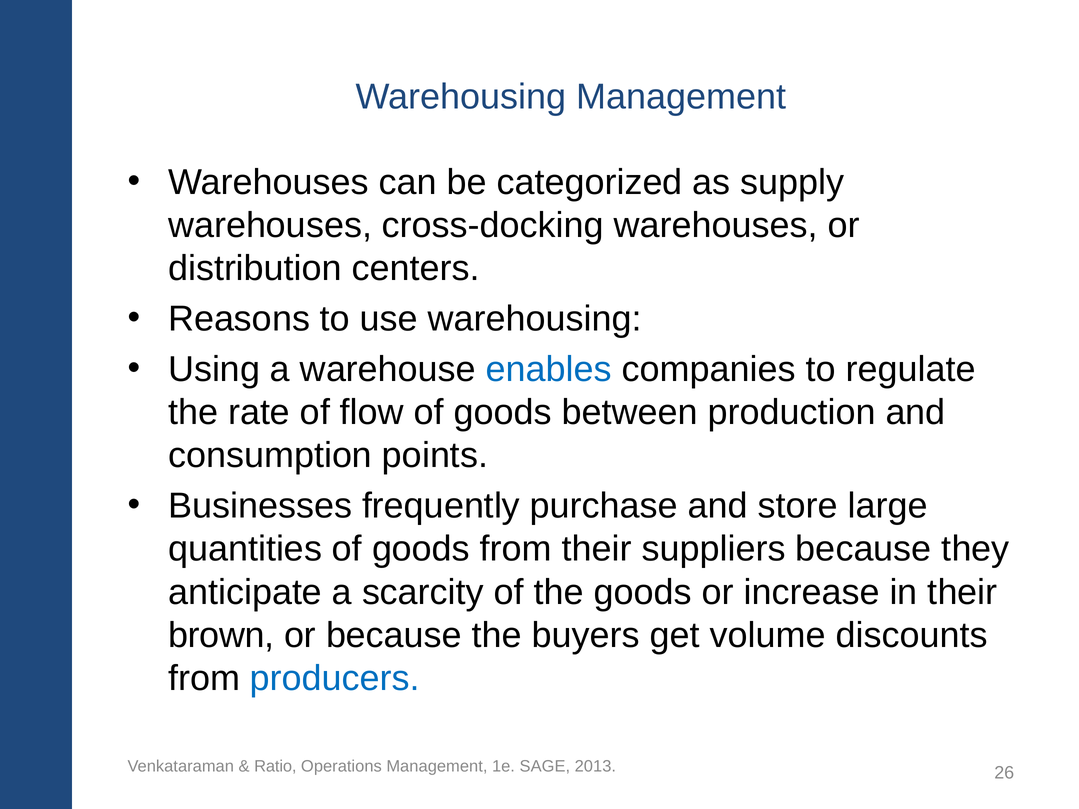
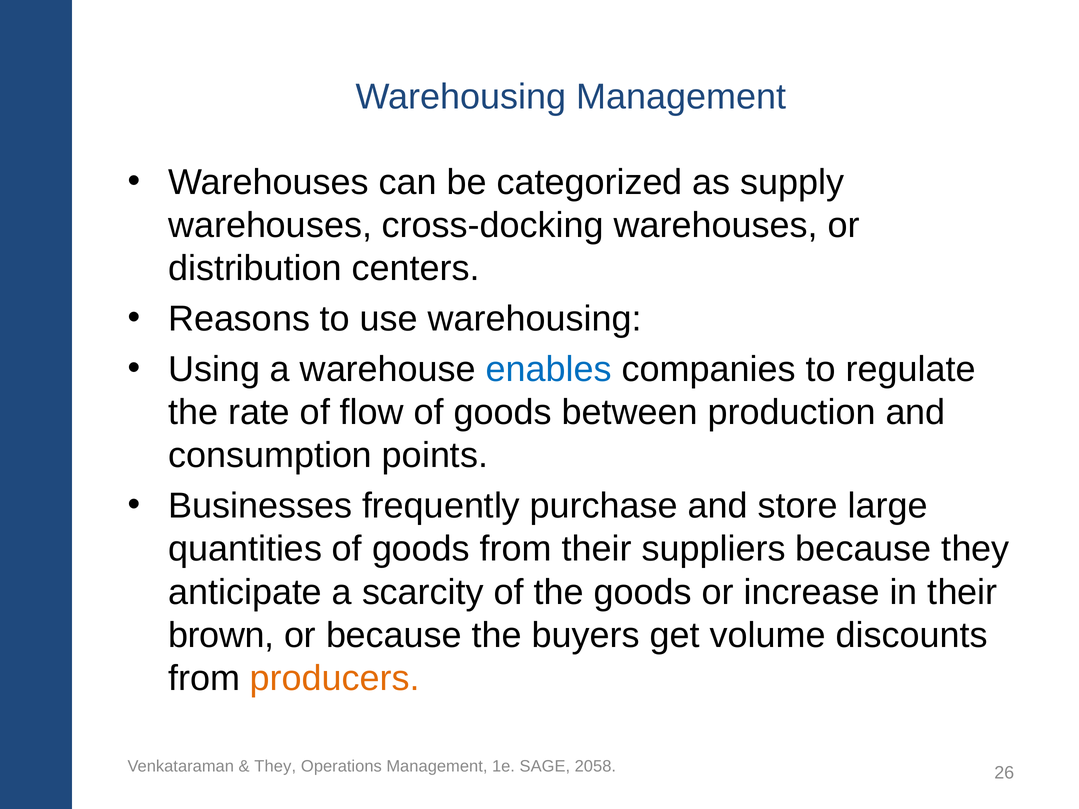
producers colour: blue -> orange (335, 679)
Ratio: Ratio -> They (275, 766)
2013: 2013 -> 2058 (595, 766)
